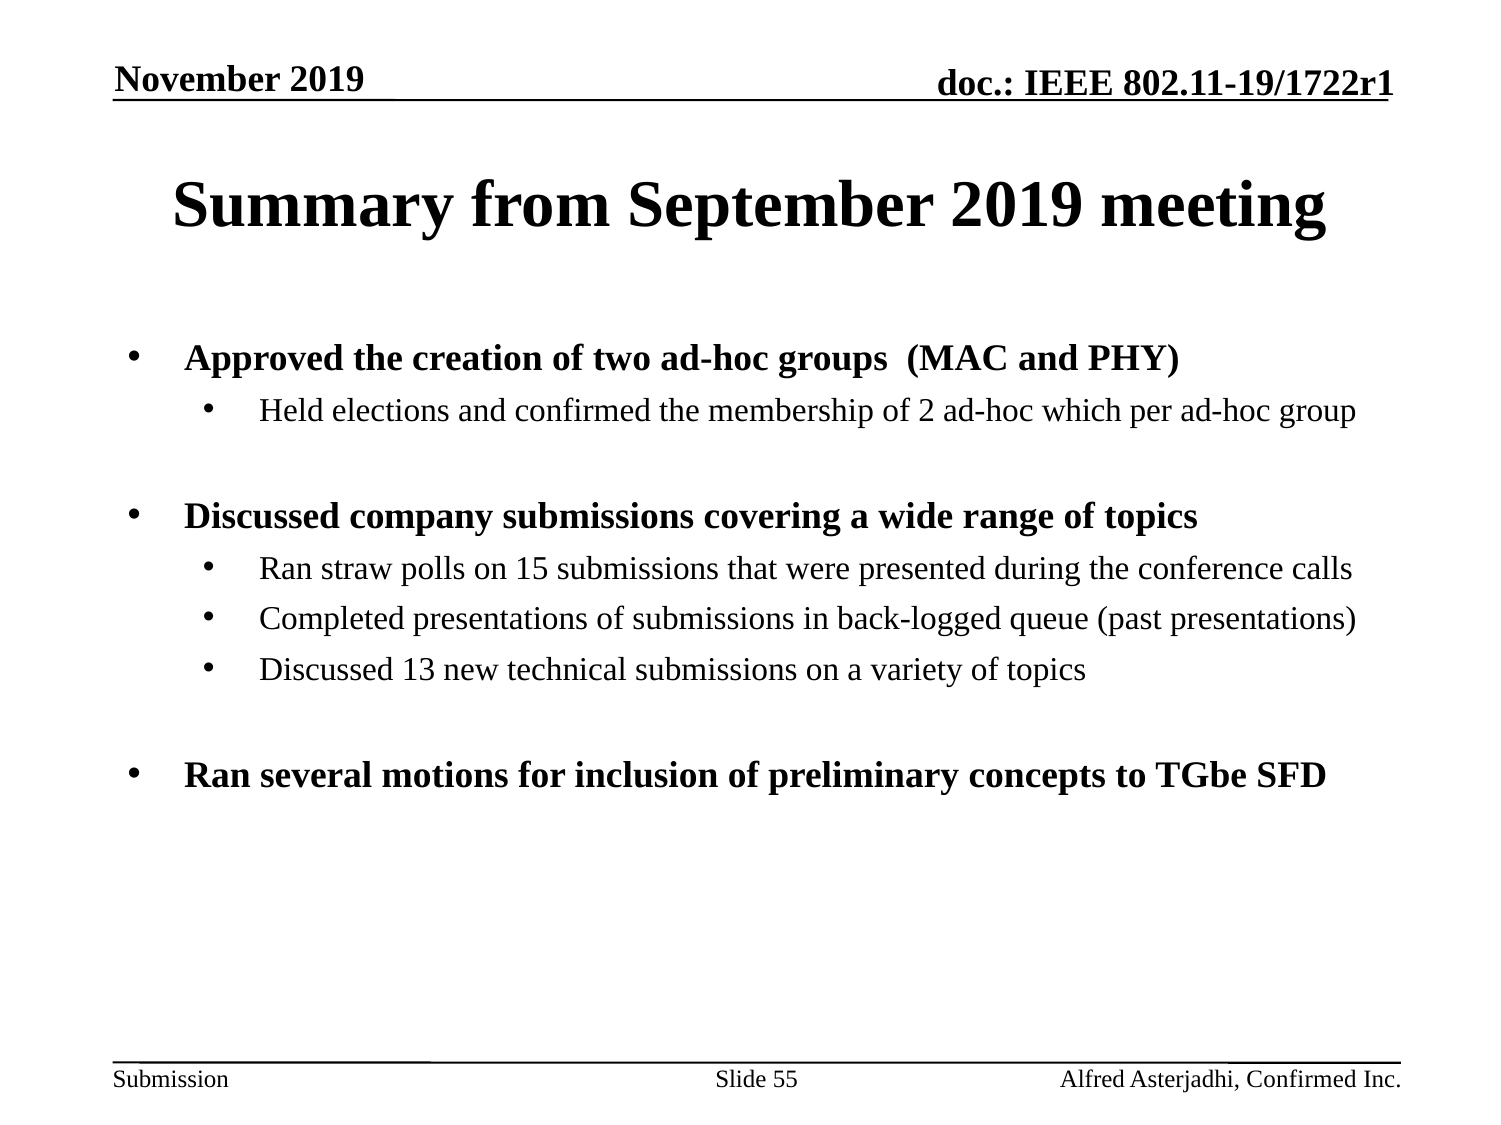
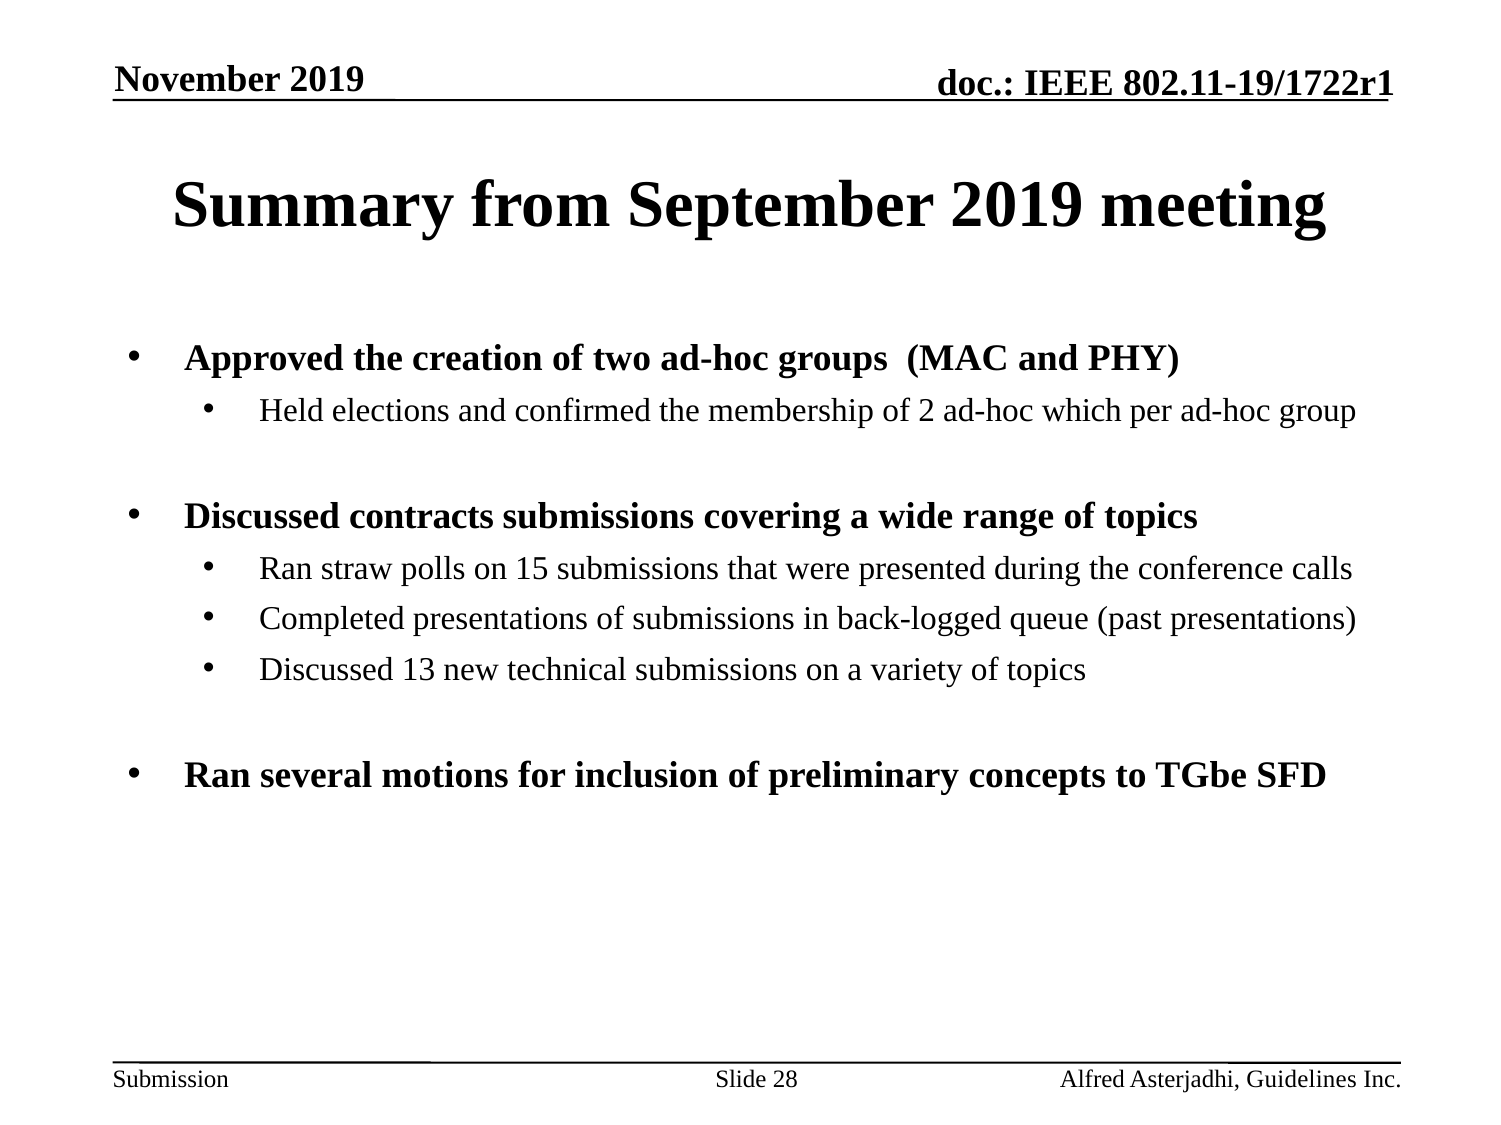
company: company -> contracts (421, 516)
55: 55 -> 28 (785, 1080)
Asterjadhi Confirmed: Confirmed -> Guidelines (1302, 1080)
